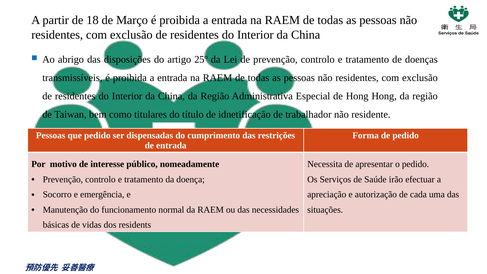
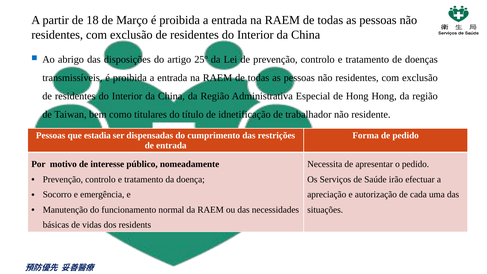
que pedido: pedido -> estadia (97, 135)
